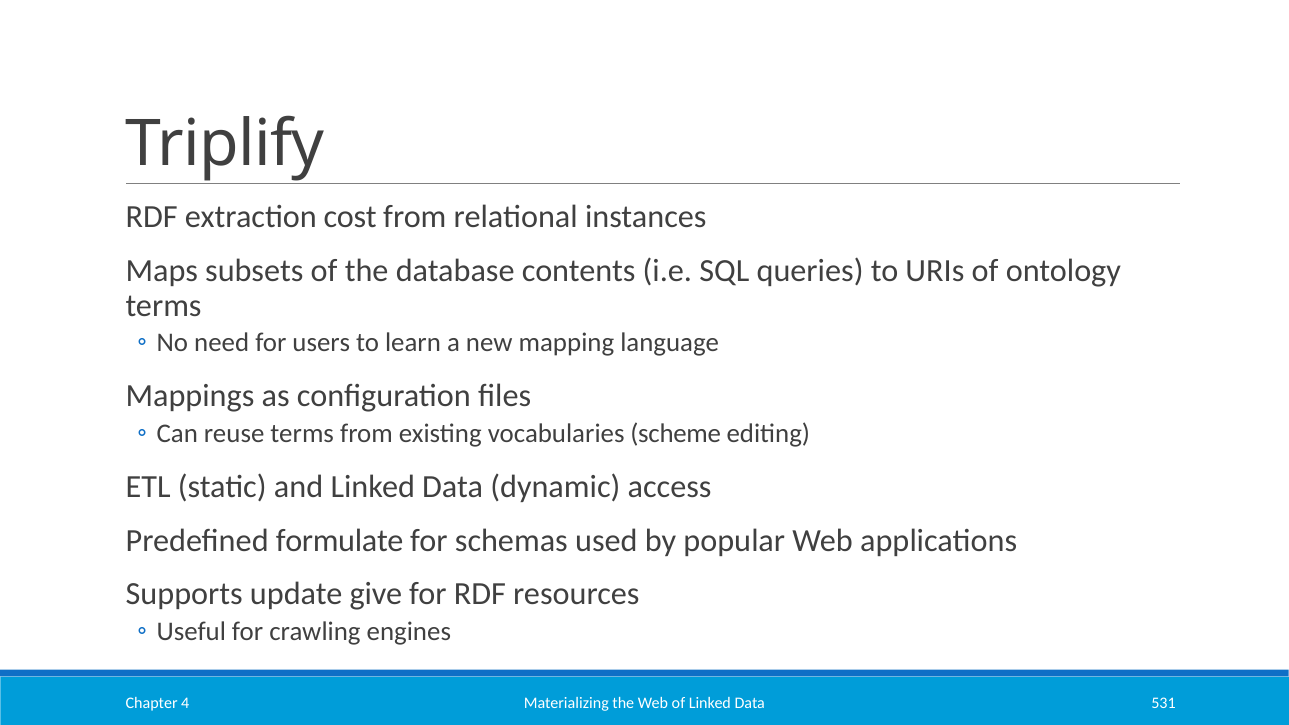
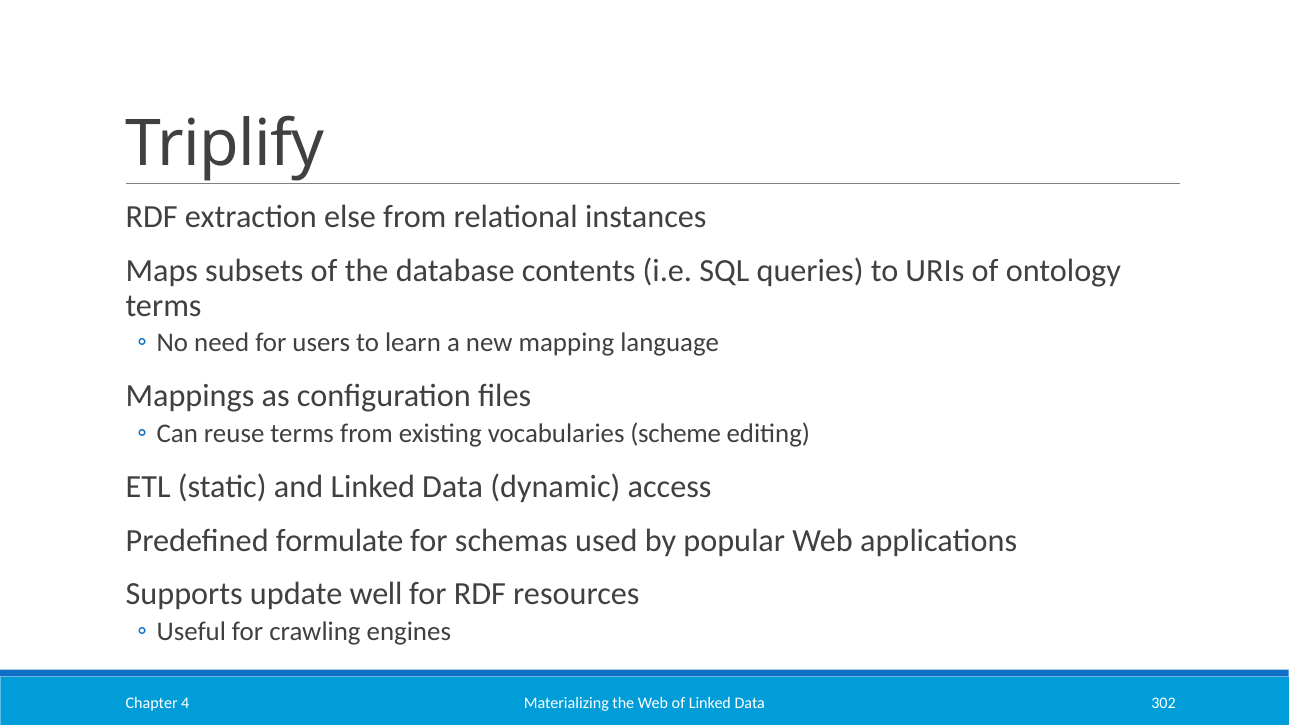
cost: cost -> else (350, 217)
give: give -> well (376, 594)
531: 531 -> 302 (1164, 703)
